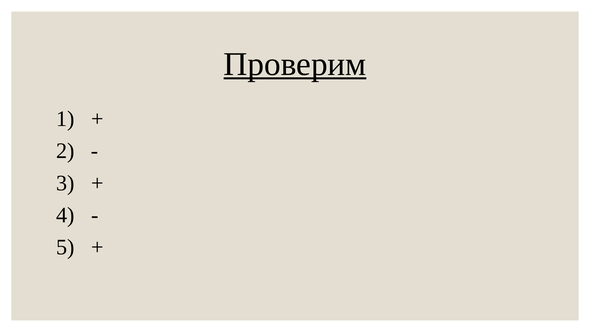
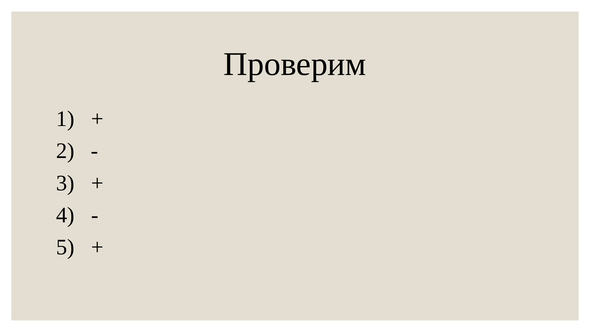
Проверим underline: present -> none (295, 64)
